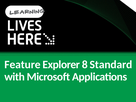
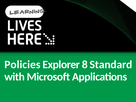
Feature: Feature -> Policies (22, 64)
